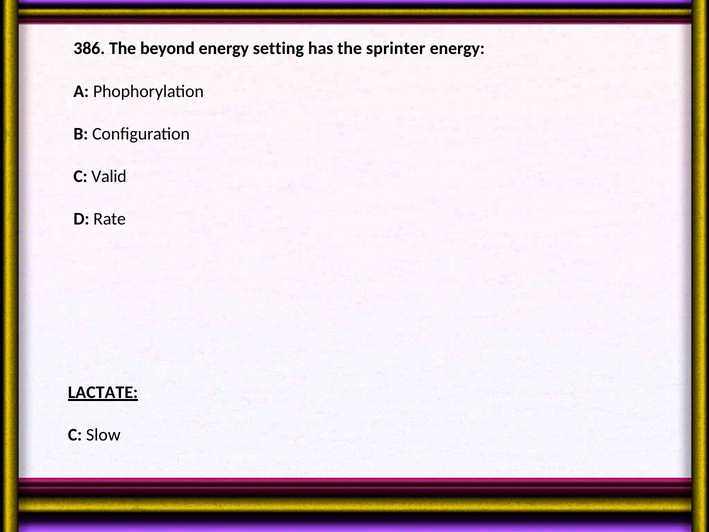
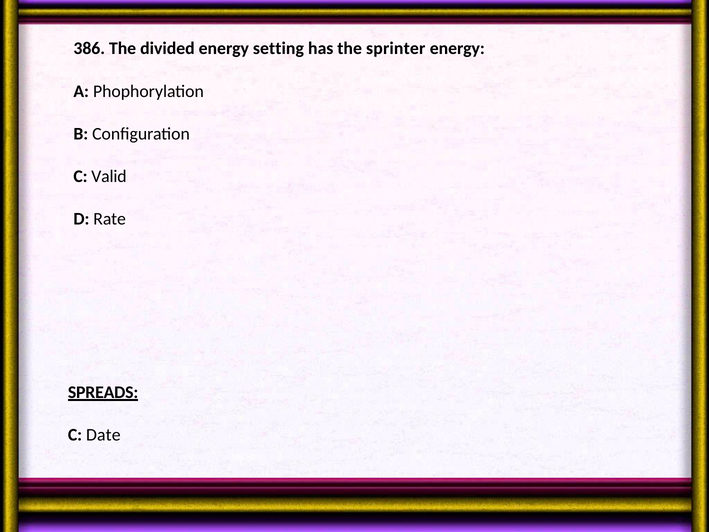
beyond: beyond -> divided (167, 49)
LACTATE: LACTATE -> SPREADS (103, 392)
Slow: Slow -> Date (103, 435)
